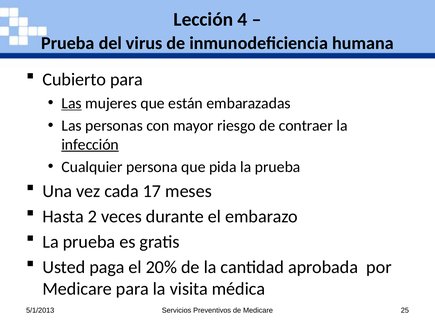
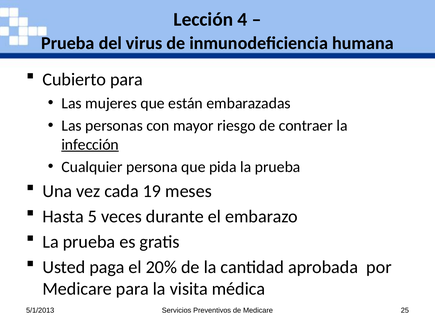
Las underline: present -> none (72, 103)
17: 17 -> 19 (152, 191)
2: 2 -> 5 (92, 217)
